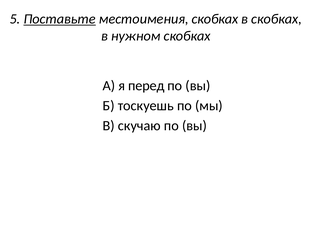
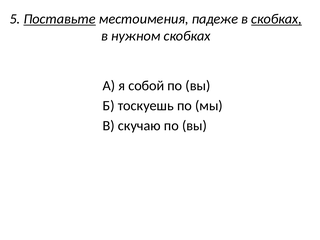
местоимения скобках: скобках -> падеже (215, 19)
скобках underline: none -> present (277, 19)
перед: перед -> собой (146, 86)
